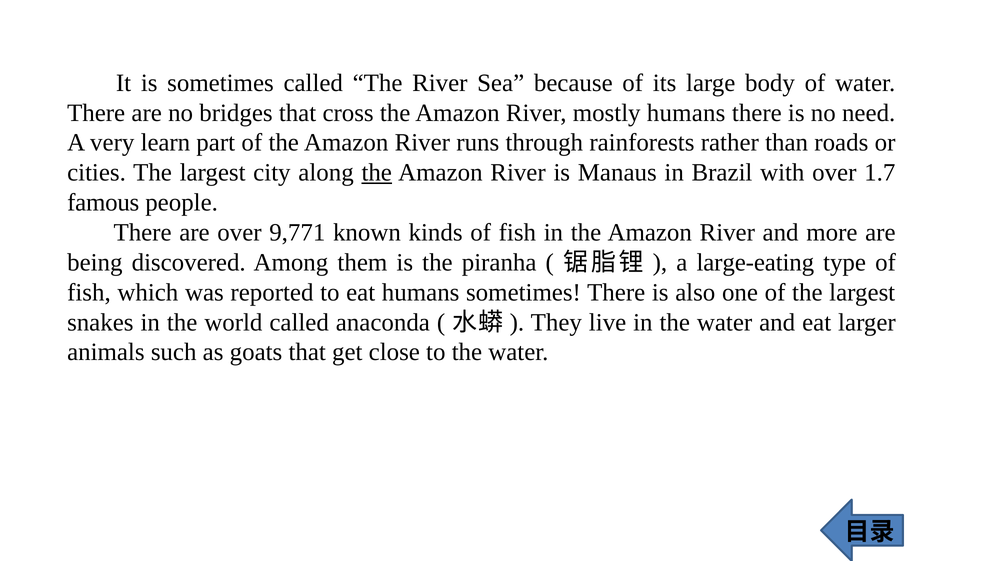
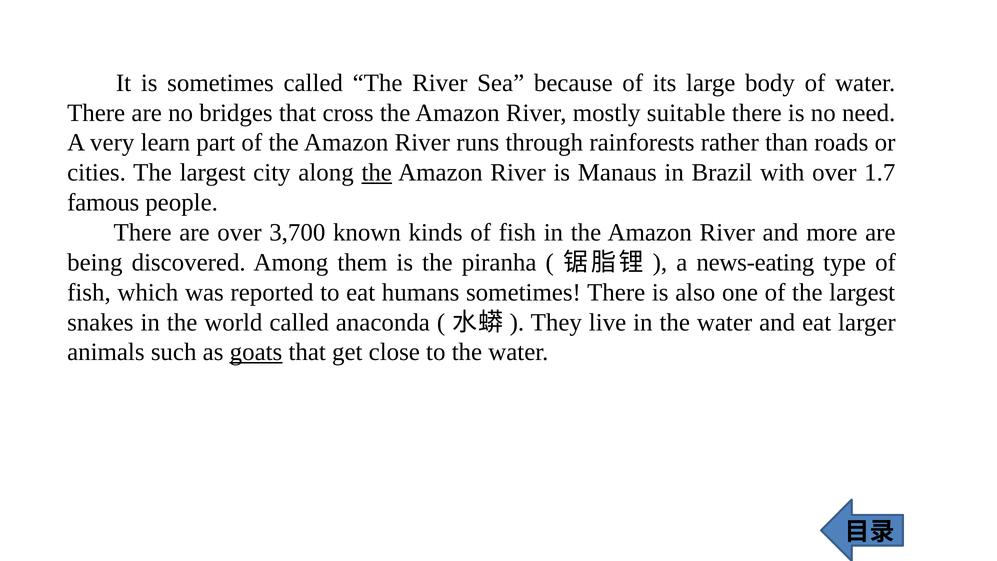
mostly humans: humans -> suitable (686, 113)
9,771: 9,771 -> 3,700 (297, 232)
large-eating: large-eating -> news-eating (755, 262)
goats underline: none -> present (256, 352)
